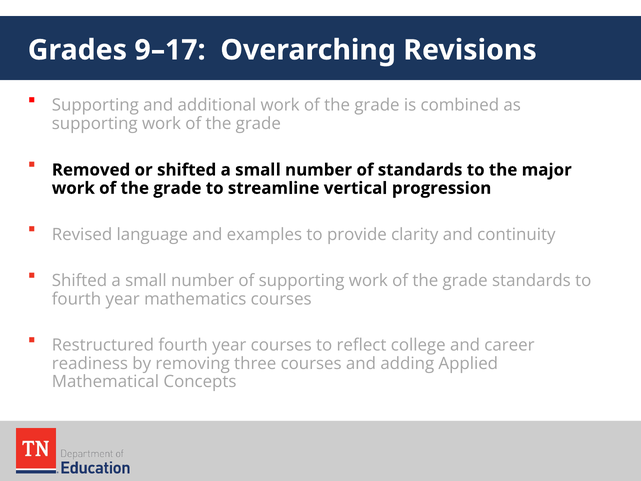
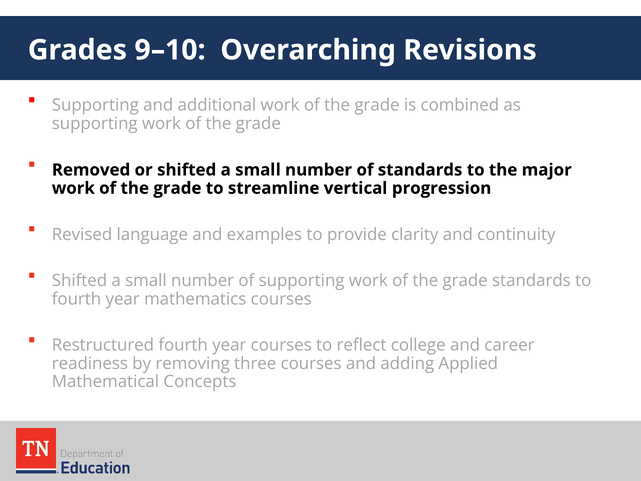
9–17: 9–17 -> 9–10 (170, 50)
